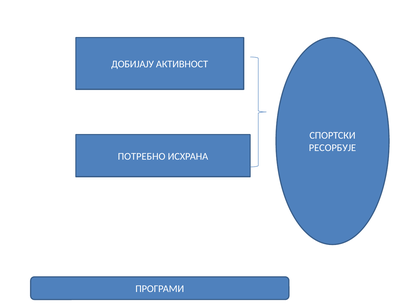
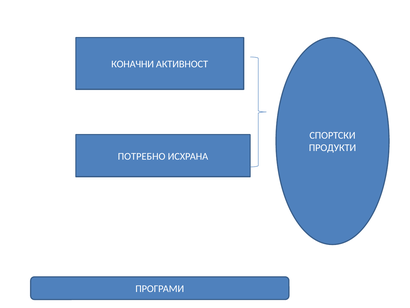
ДОБИЈАЈУ: ДОБИЈАЈУ -> КОНАЧНИ (133, 64)
РЕСОРБУЈЕ: РЕСОРБУЈЕ -> ПРОДУКТИ (332, 148)
